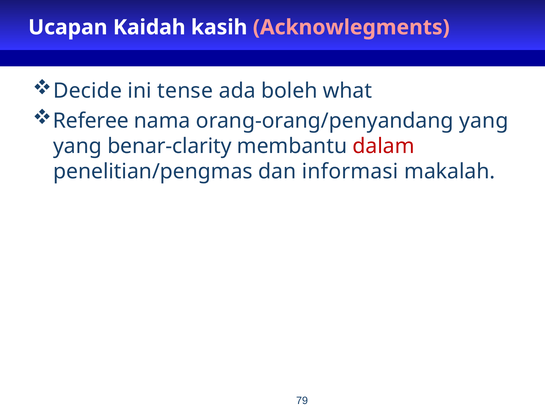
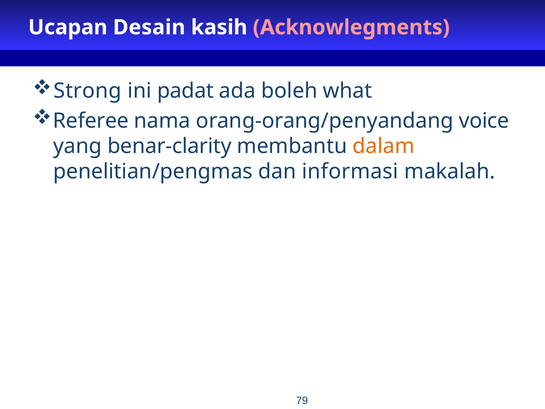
Kaidah: Kaidah -> Desain (149, 27)
Decide: Decide -> Strong (88, 91)
tense: tense -> padat (185, 91)
orang-orang/penyandang yang: yang -> voice (484, 121)
dalam colour: red -> orange (384, 146)
